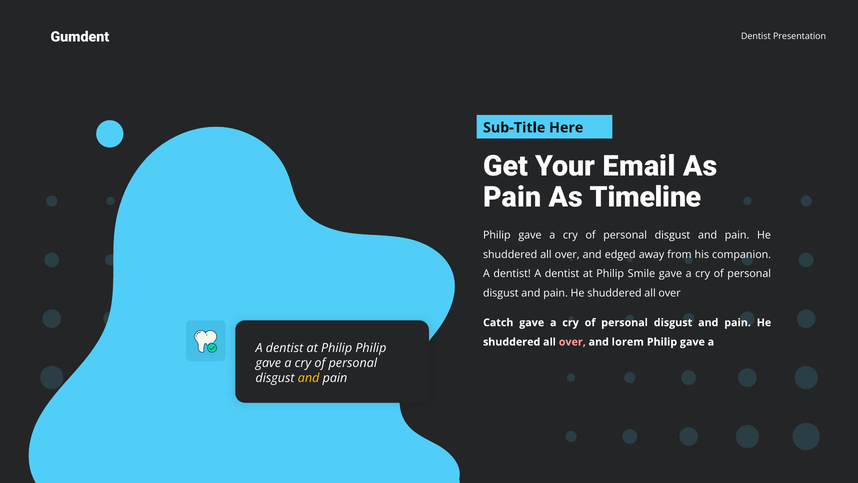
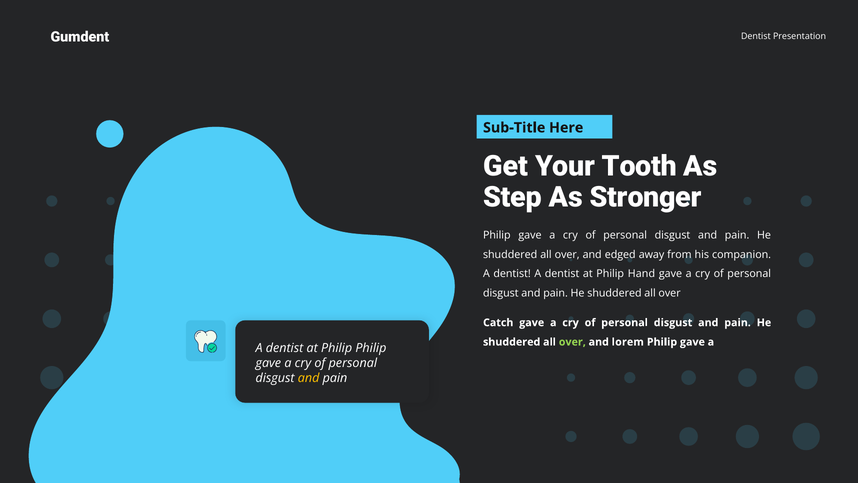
Email: Email -> Tooth (639, 166)
Pain: Pain -> Step (512, 197)
Timeline: Timeline -> Stronger (646, 197)
Smile: Smile -> Hand (641, 274)
over colour: pink -> light green (572, 342)
